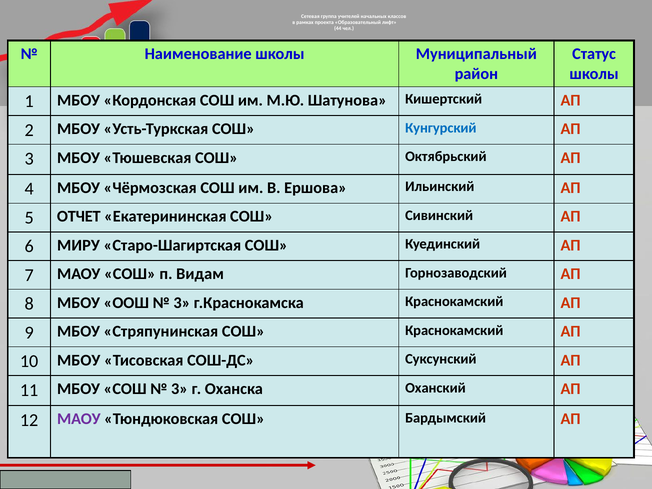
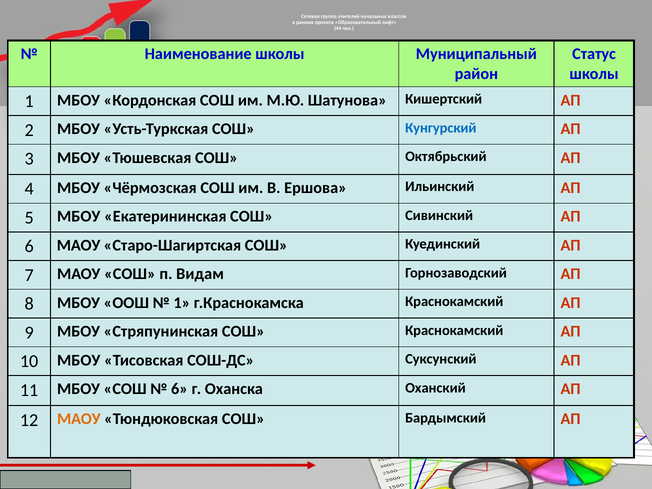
5 ОТЧЕТ: ОТЧЕТ -> МБОУ (79, 217)
6 МИРУ: МИРУ -> МАОУ (79, 245)
3: 3 -> 1 (182, 303)
3: 3 -> 6 (180, 389)
МАОУ colour: purple -> orange (79, 419)
